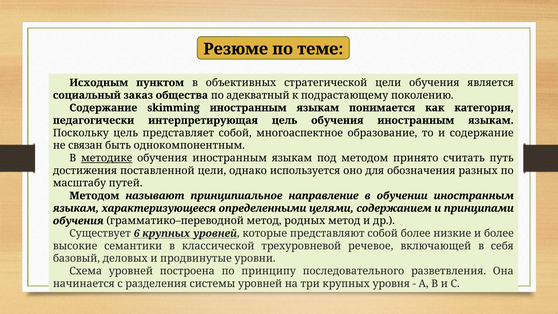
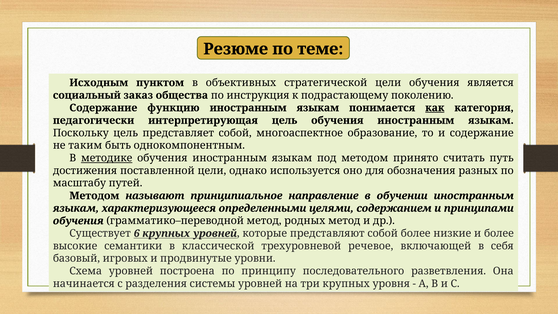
адекватный: адекватный -> инструкция (258, 95)
skimming: skimming -> функцию (173, 108)
как underline: none -> present (435, 108)
связан: связан -> таким (85, 145)
деловых: деловых -> игровых (125, 258)
